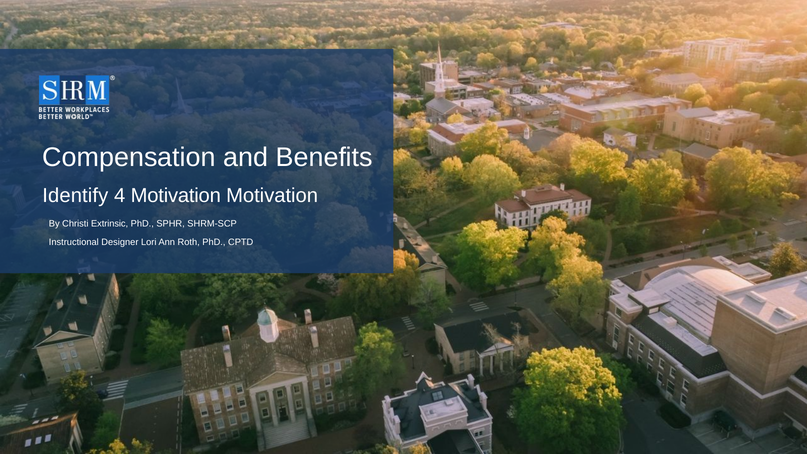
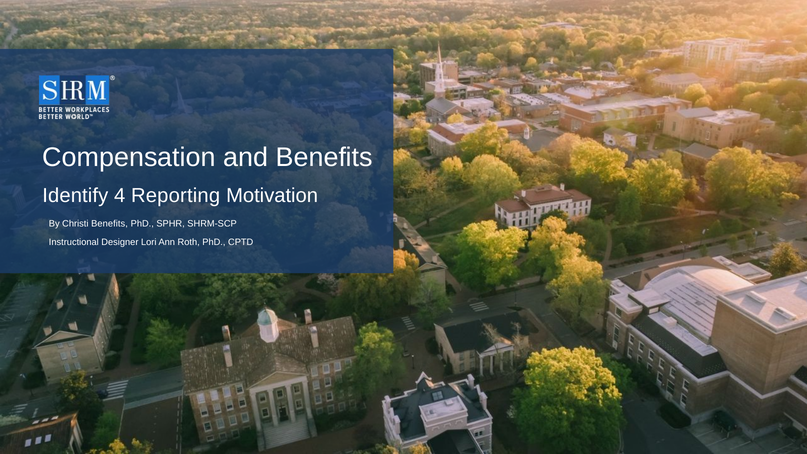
4 Motivation: Motivation -> Reporting (176, 196)
Christi Extrinsic: Extrinsic -> Benefits (110, 224)
